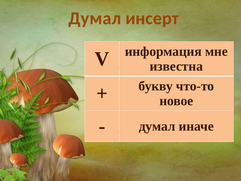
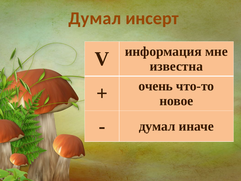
букву: букву -> очень (156, 86)
